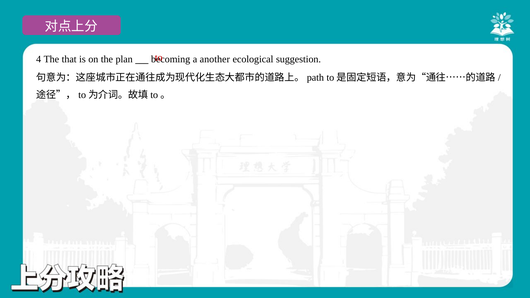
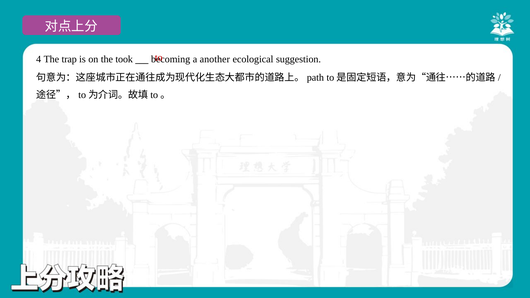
that: that -> trap (69, 59)
plan: plan -> took (124, 59)
